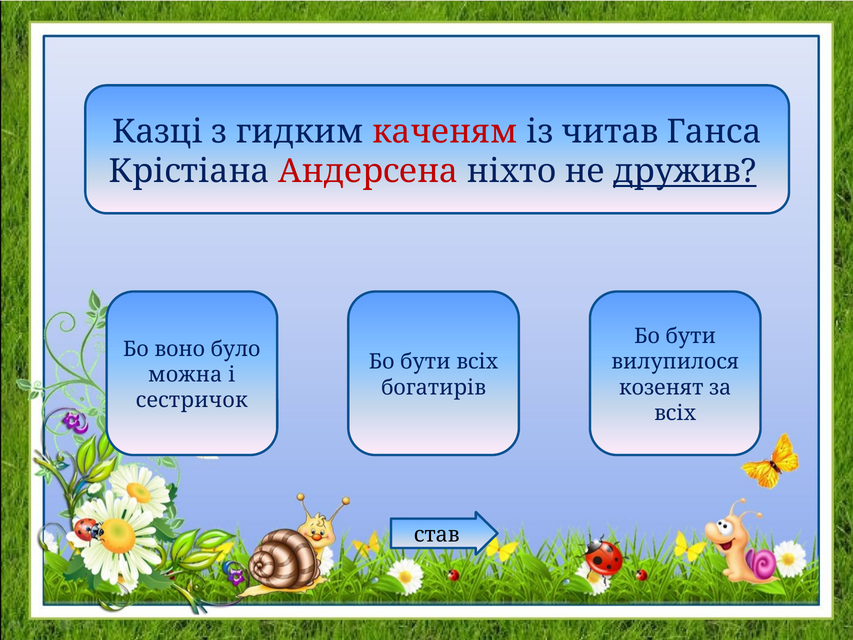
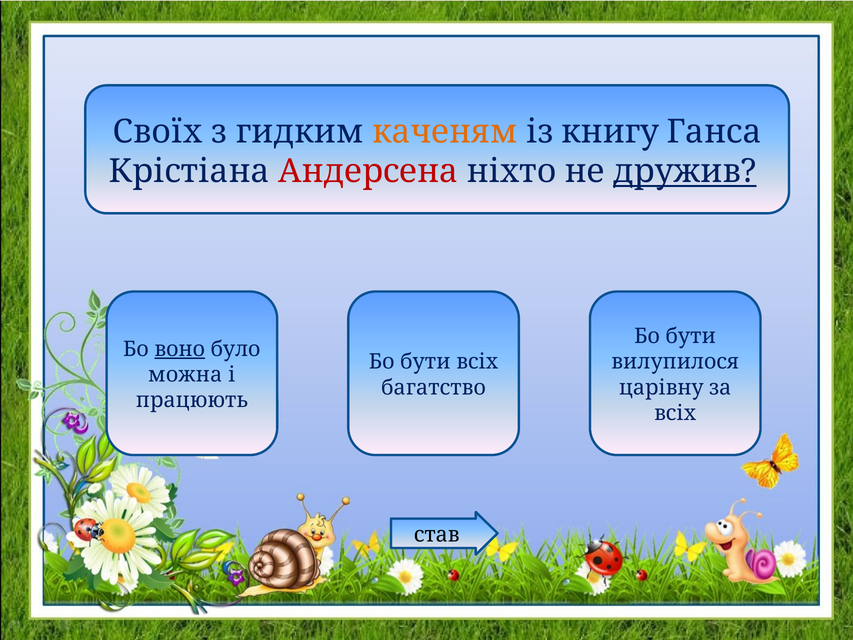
Казці: Казці -> Своїх (157, 132)
каченям colour: red -> orange (445, 132)
читав: читав -> книгу (610, 132)
воно underline: none -> present (180, 349)
богатирів: богатирів -> багатство (433, 387)
козенят: козенят -> царівну (661, 387)
сестричок: сестричок -> працюють (192, 400)
